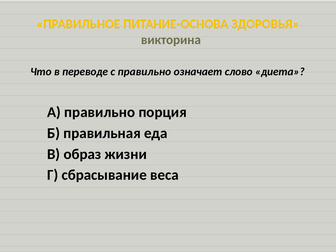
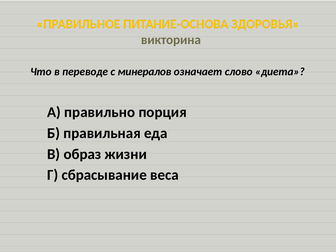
с правильно: правильно -> минералов (144, 72)
